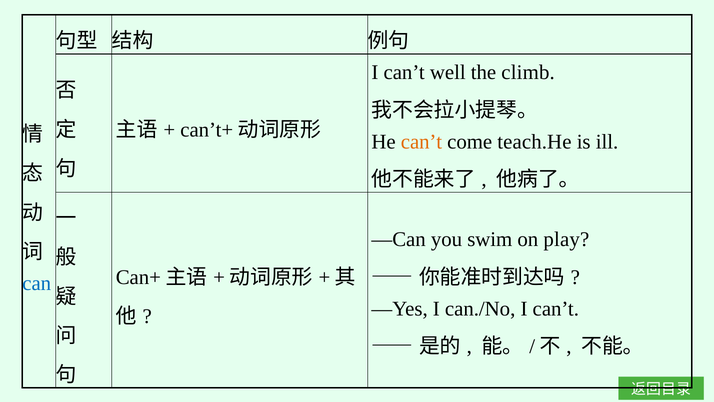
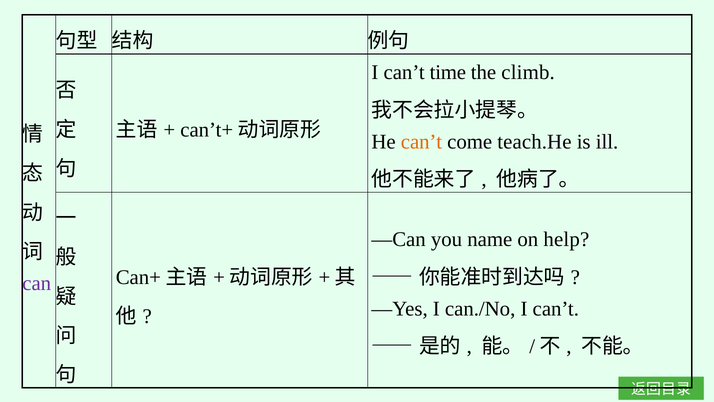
well: well -> time (448, 72)
swim: swim -> name (490, 239)
play: play -> help (566, 239)
can colour: blue -> purple (37, 283)
